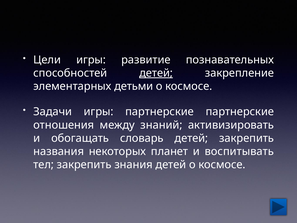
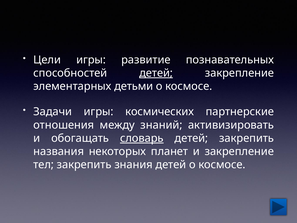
игры партнерские: партнерские -> космических (160, 112)
словарь underline: none -> present (142, 138)
и воспитывать: воспитывать -> закрепление (239, 151)
